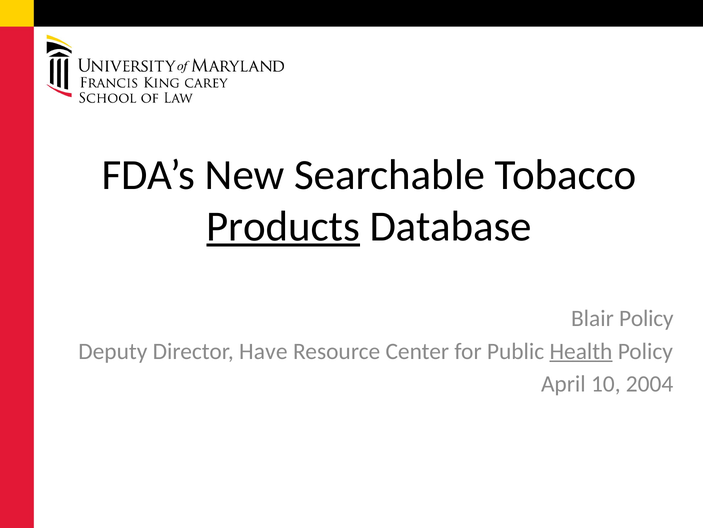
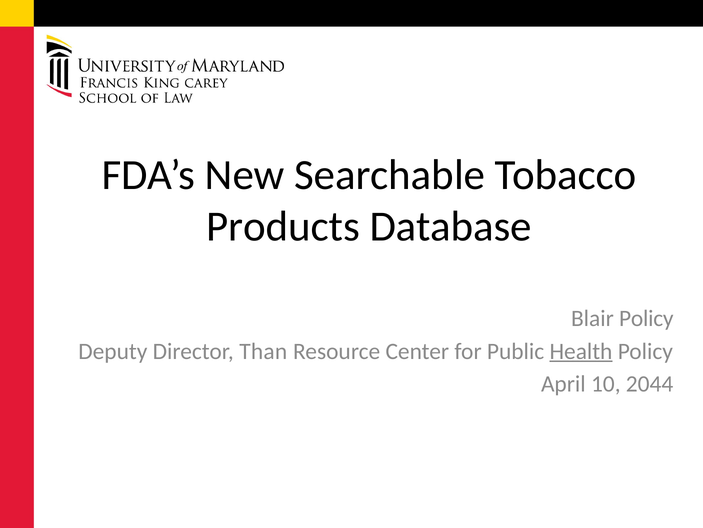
Products underline: present -> none (283, 226)
Have: Have -> Than (263, 351)
2004: 2004 -> 2044 (650, 384)
